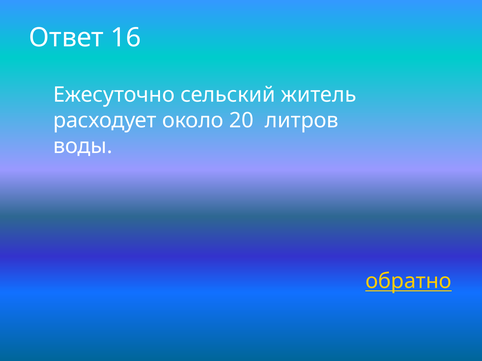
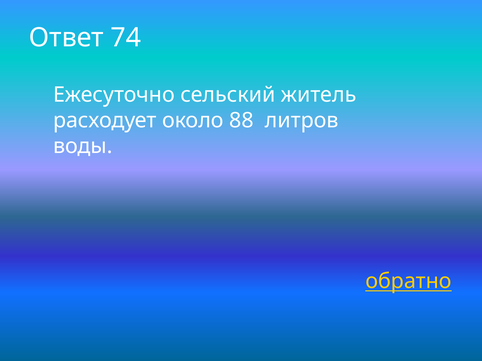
16: 16 -> 74 (126, 38)
20: 20 -> 88 (242, 121)
